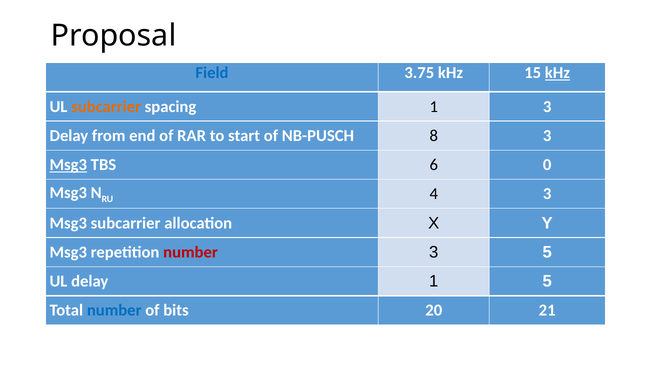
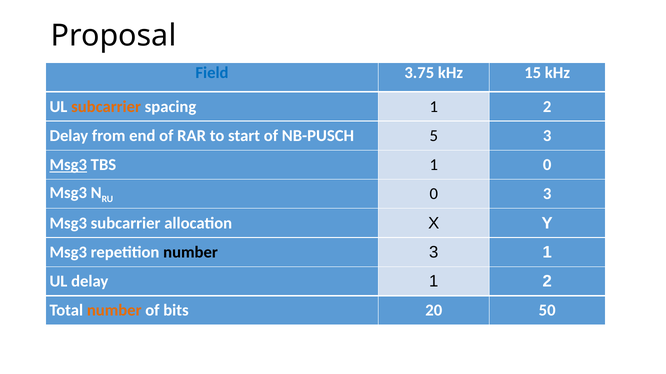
kHz underline: present -> none (557, 73)
spacing 1 3: 3 -> 2 (547, 107)
8: 8 -> 5 (434, 136)
TBS 6: 6 -> 1 (434, 165)
4: 4 -> 0 (434, 194)
number colour: red -> black (191, 253)
3 5: 5 -> 1 (547, 253)
delay 1 5: 5 -> 2 (547, 282)
number colour: blue -> orange (114, 311)
21: 21 -> 50 (547, 311)
